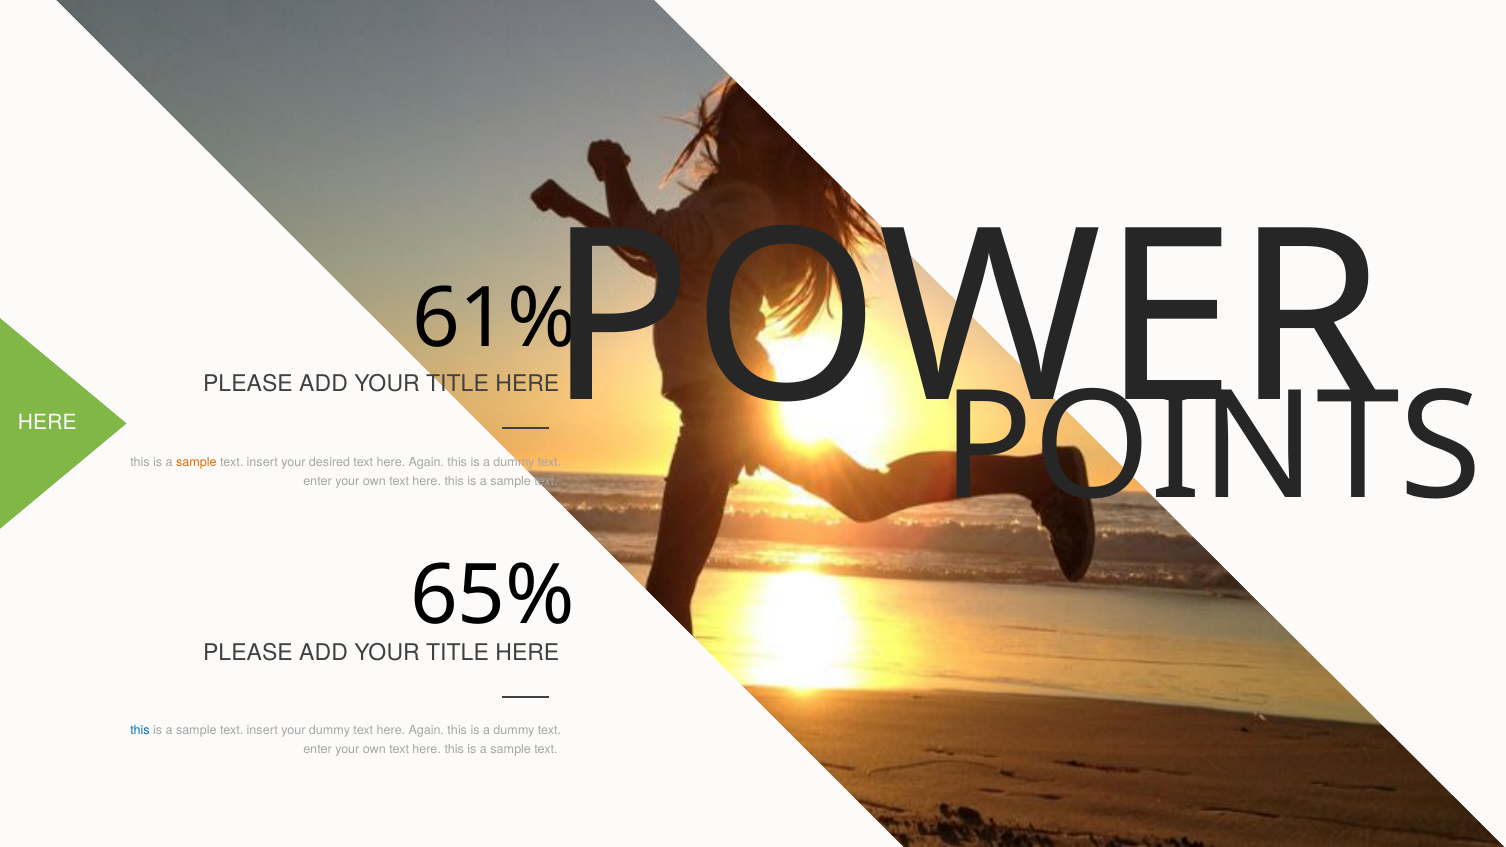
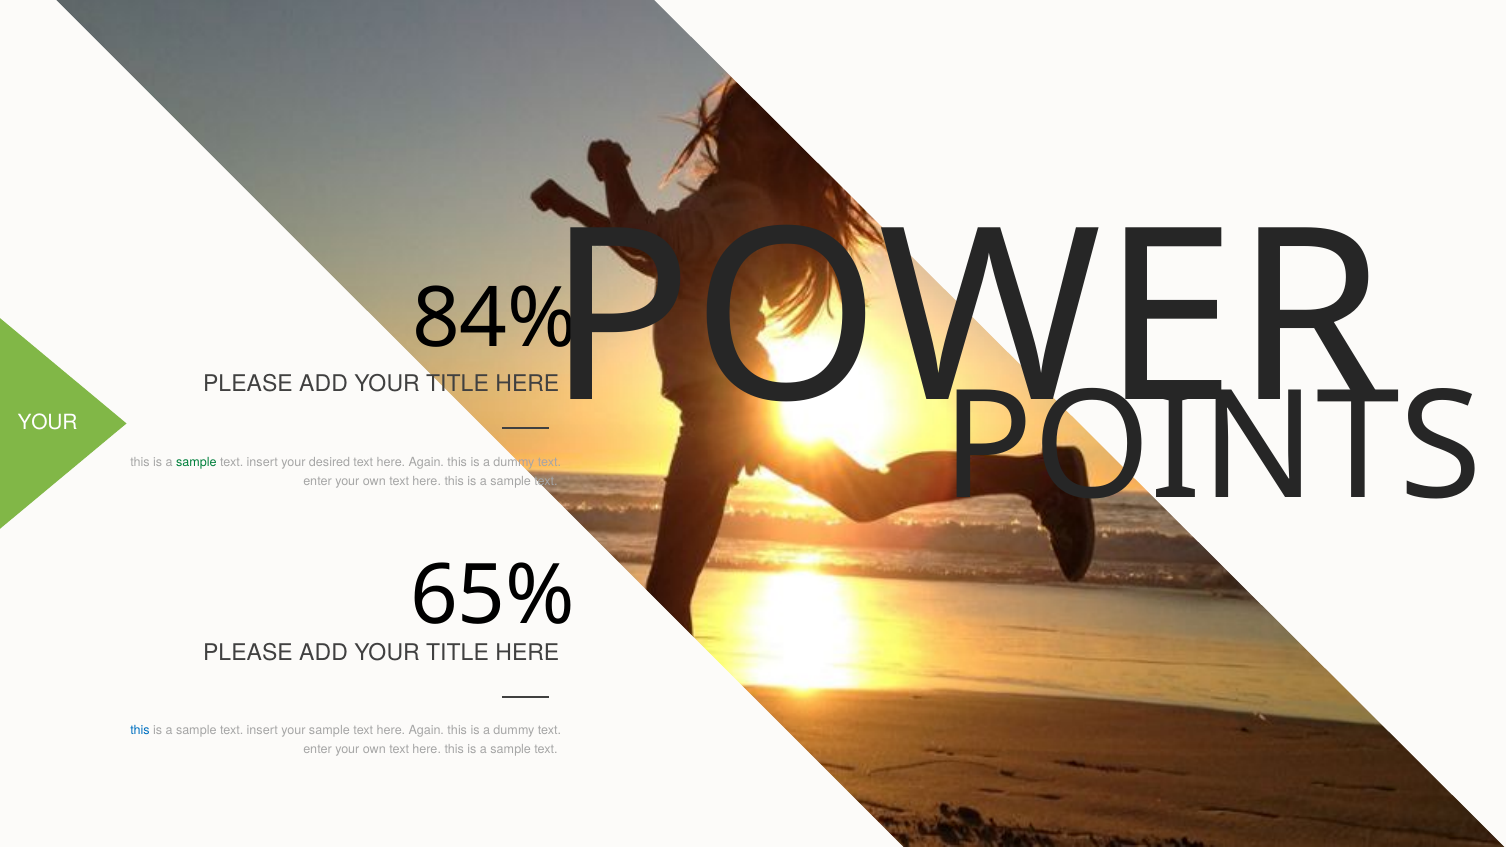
61%: 61% -> 84% (495, 319)
HERE: HERE -> YOUR (47, 423)
sample colour: orange -> green (196, 463)
your dummy: dummy -> sample (329, 731)
